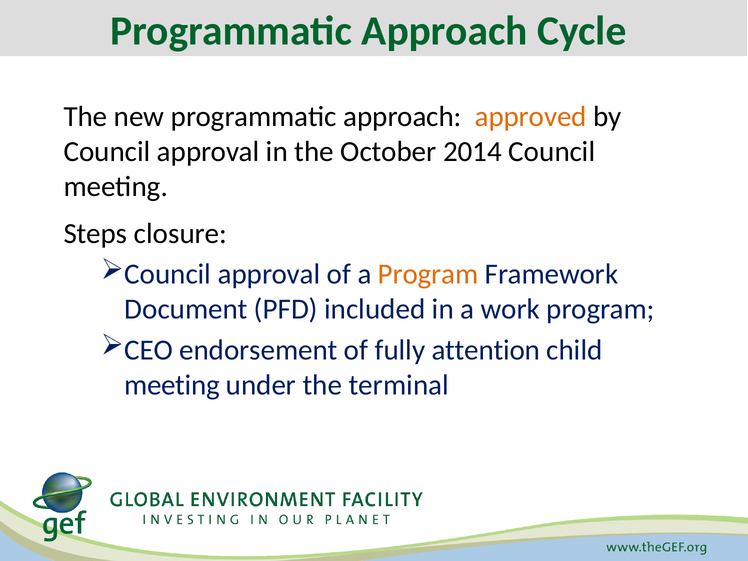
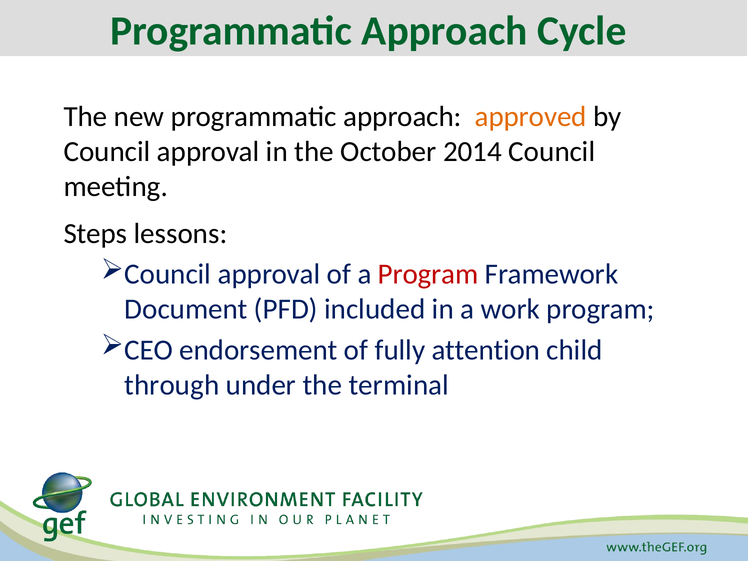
closure: closure -> lessons (181, 234)
Program colour: orange -> red (428, 274)
meeting: meeting -> through (172, 385)
